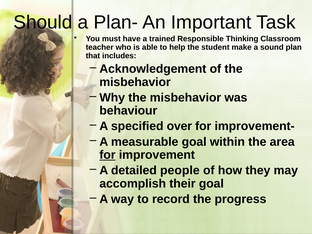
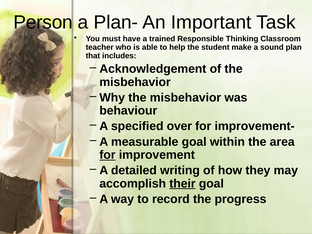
Should: Should -> Person (43, 22)
people: people -> writing (180, 170)
their underline: none -> present (182, 184)
